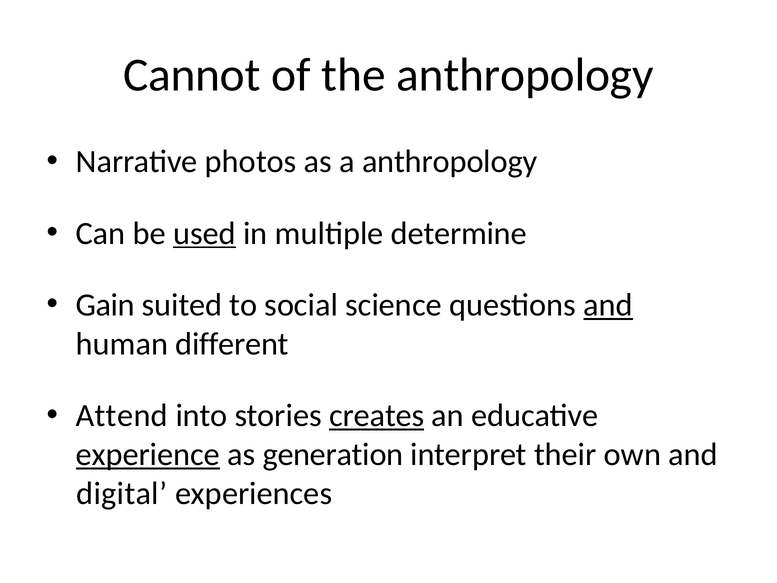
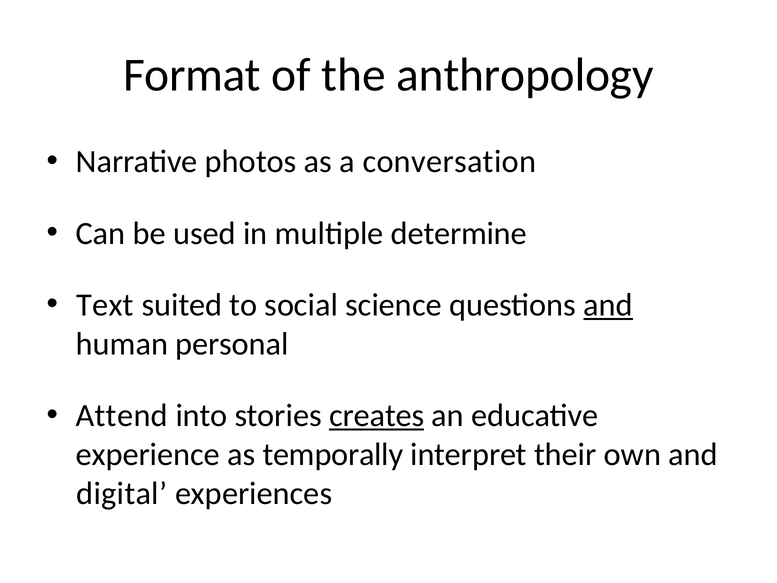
Cannot: Cannot -> Format (192, 75)
a anthropology: anthropology -> conversation (449, 162)
used underline: present -> none (204, 233)
Gain: Gain -> Text (105, 305)
different: different -> personal (232, 344)
experience underline: present -> none (148, 454)
generation: generation -> temporally (333, 454)
